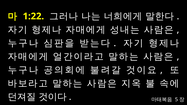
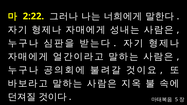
1:22: 1:22 -> 2:22 (33, 16)
